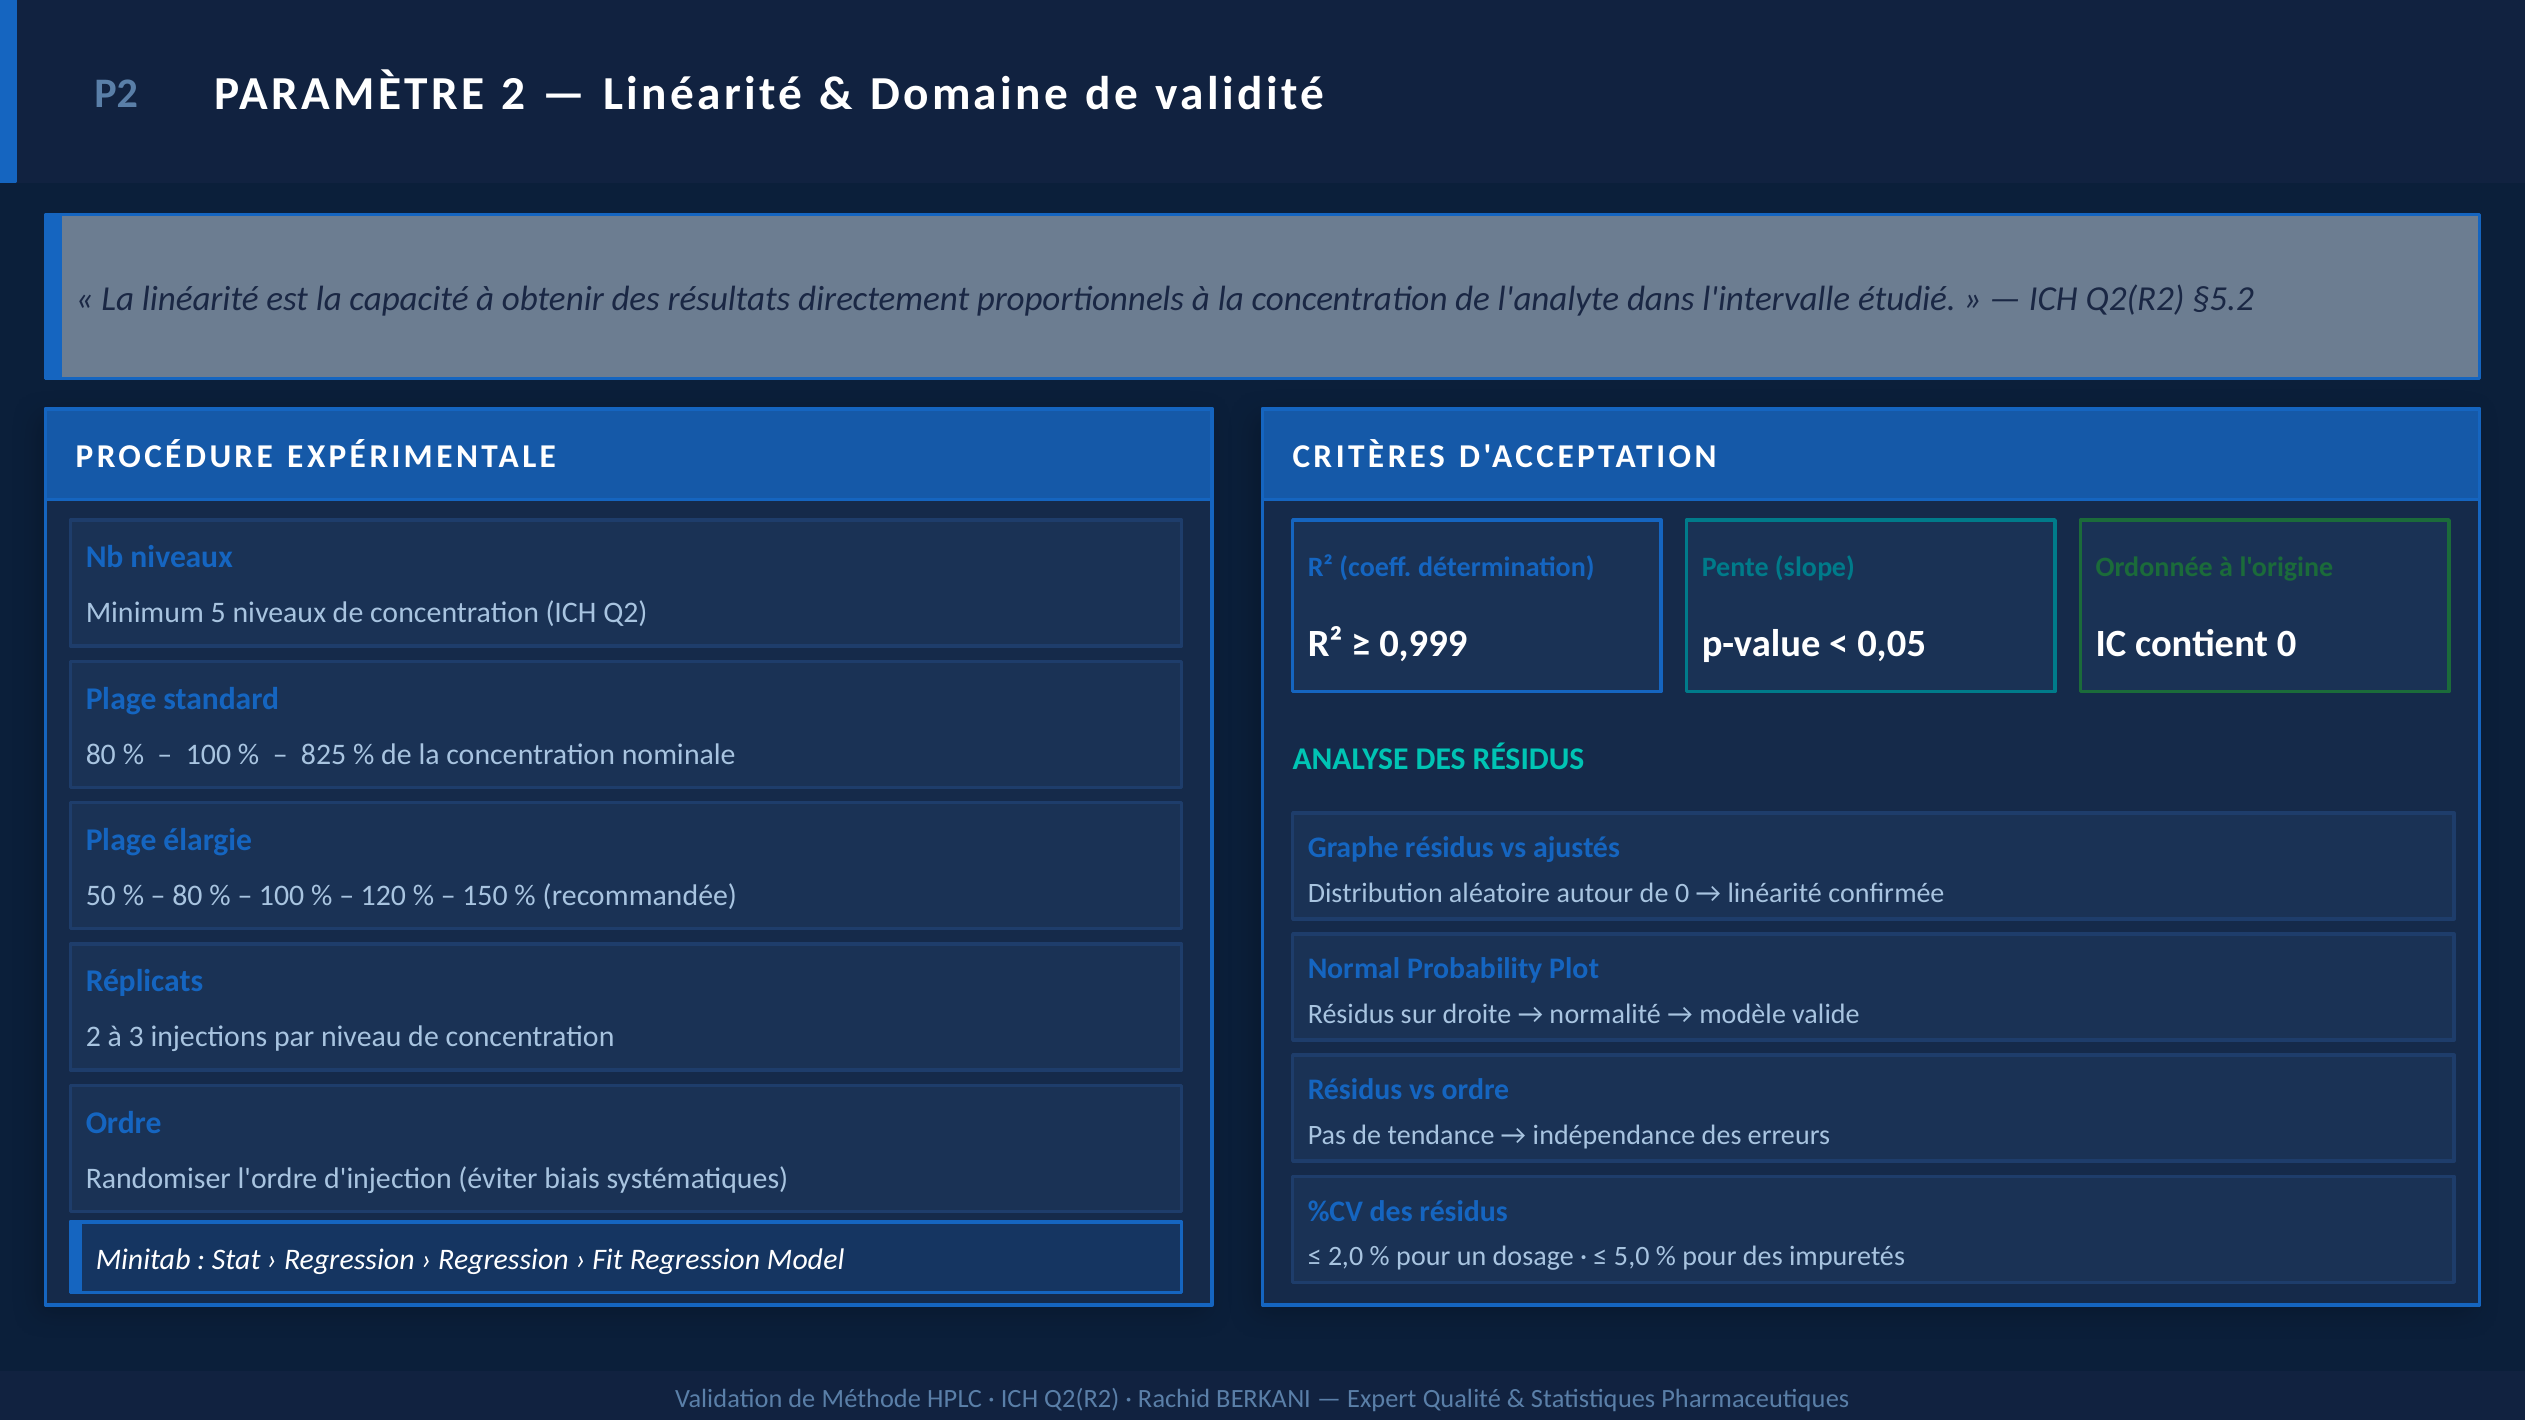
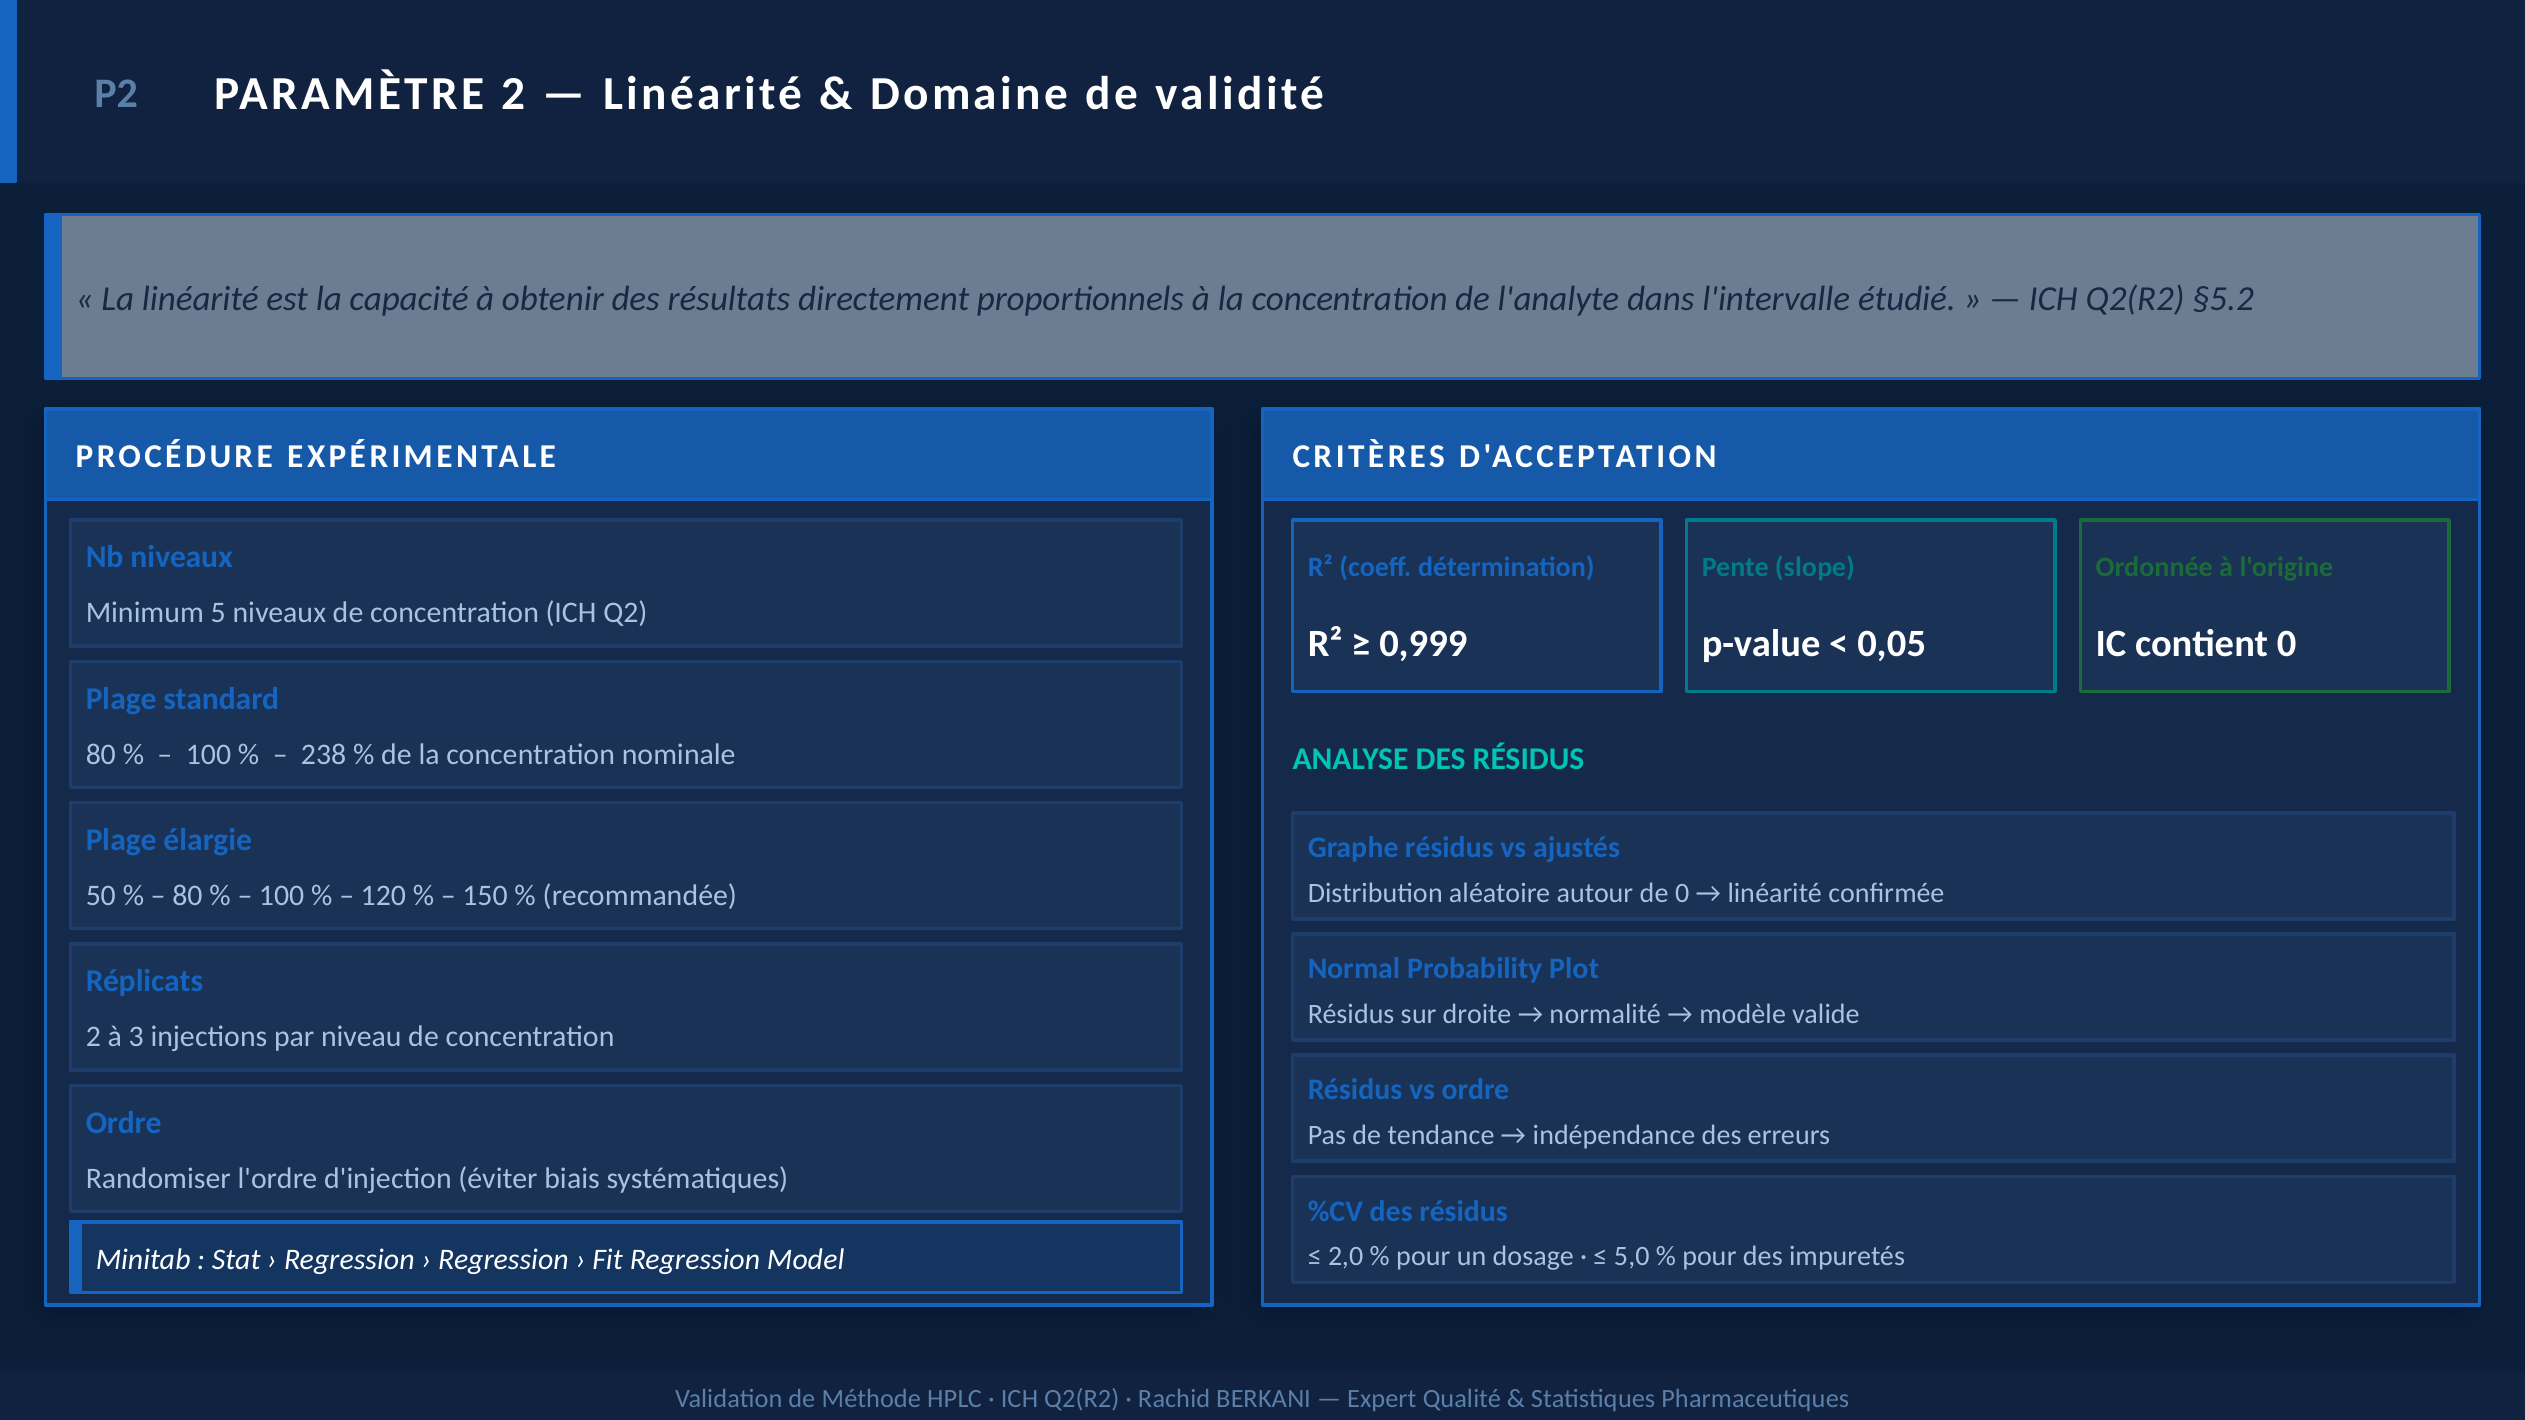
825: 825 -> 238 (324, 754)
